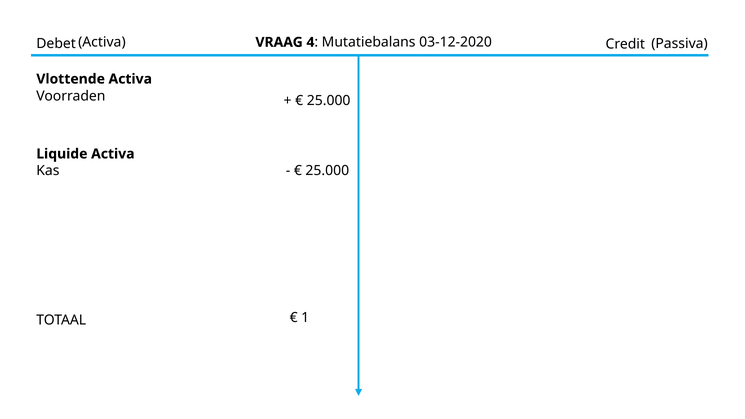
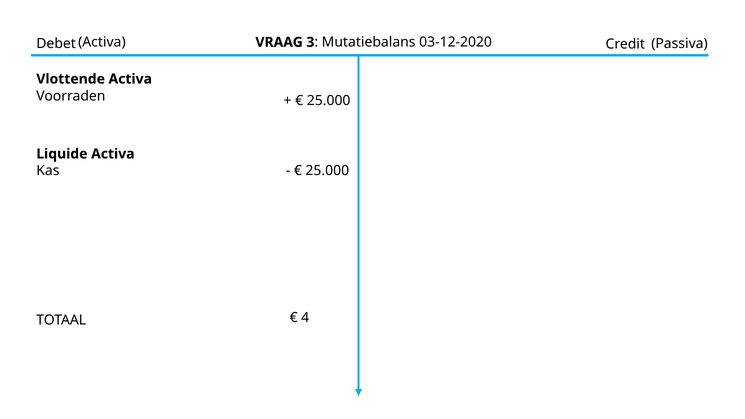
4: 4 -> 3 (310, 42)
1: 1 -> 4 (305, 318)
